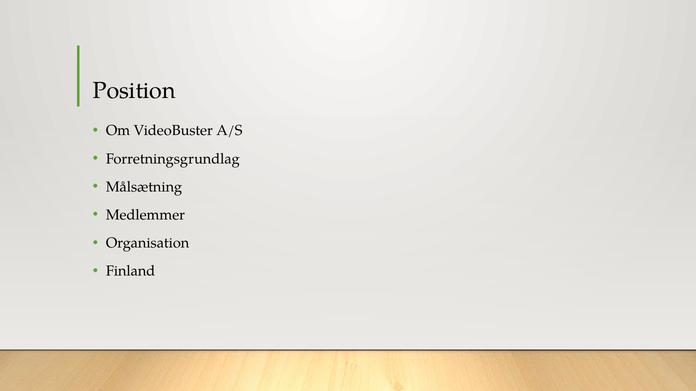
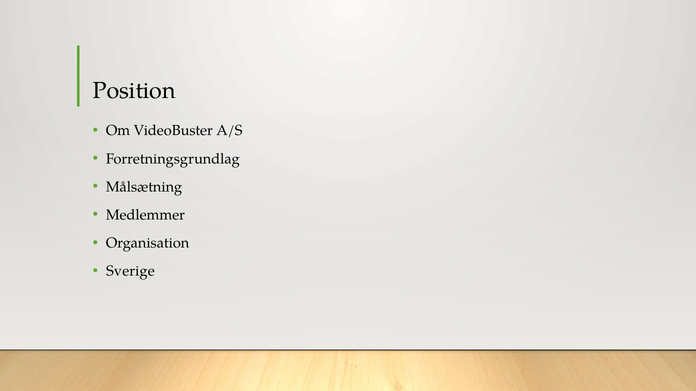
Finland: Finland -> Sverige (130, 272)
